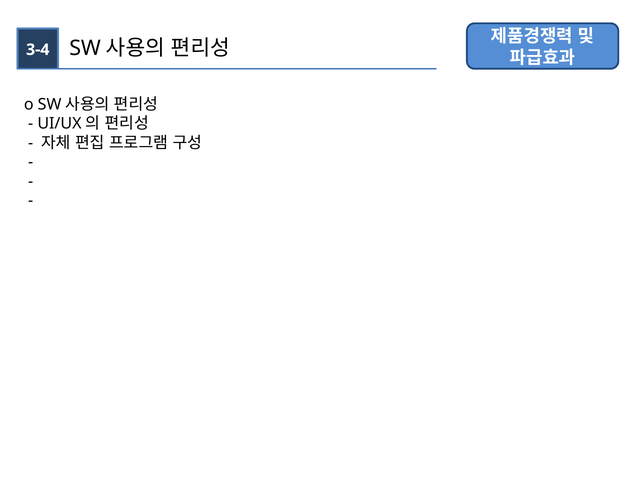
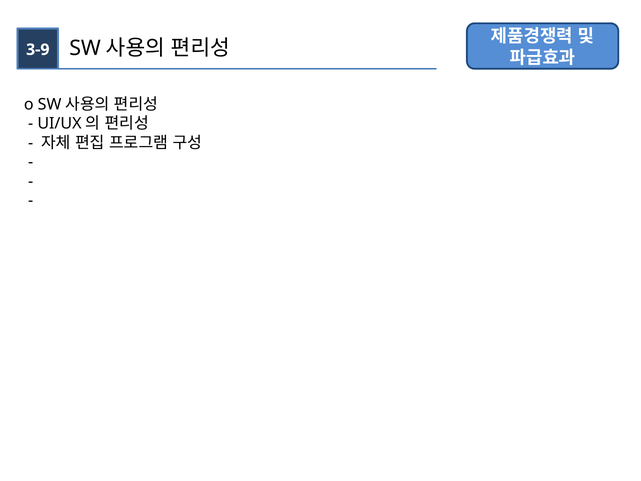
3-4: 3-4 -> 3-9 (38, 50)
